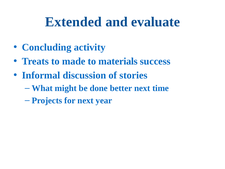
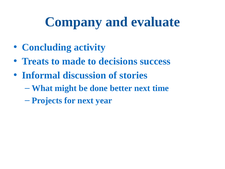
Extended: Extended -> Company (73, 22)
materials: materials -> decisions (118, 61)
